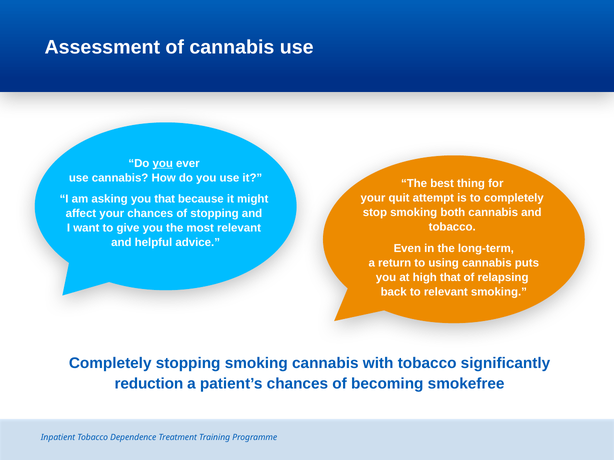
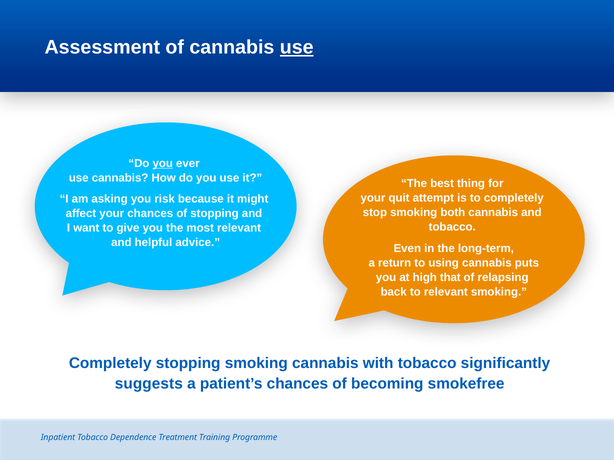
use underline: none -> present (297, 47)
you that: that -> risk (165, 199)
reduction: reduction -> suggests (149, 384)
